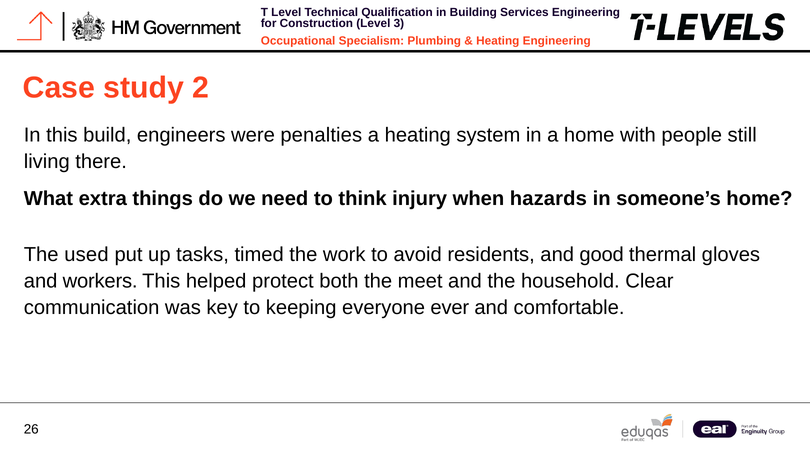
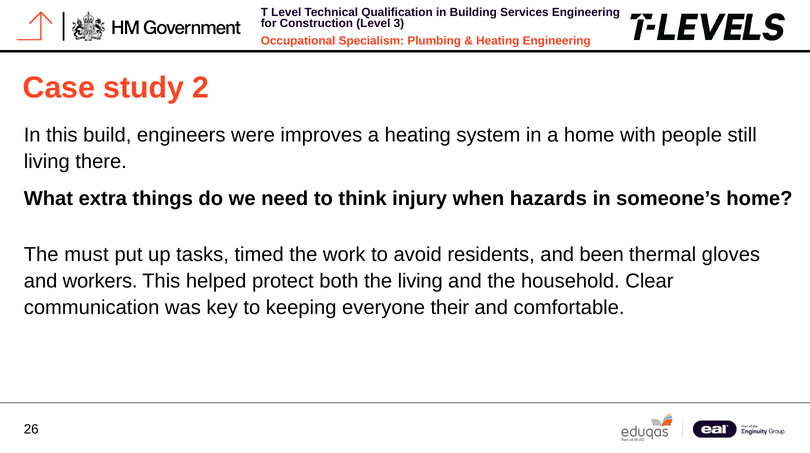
penalties: penalties -> improves (321, 135)
used: used -> must (86, 254)
good: good -> been (602, 254)
the meet: meet -> living (420, 281)
ever: ever -> their (450, 307)
